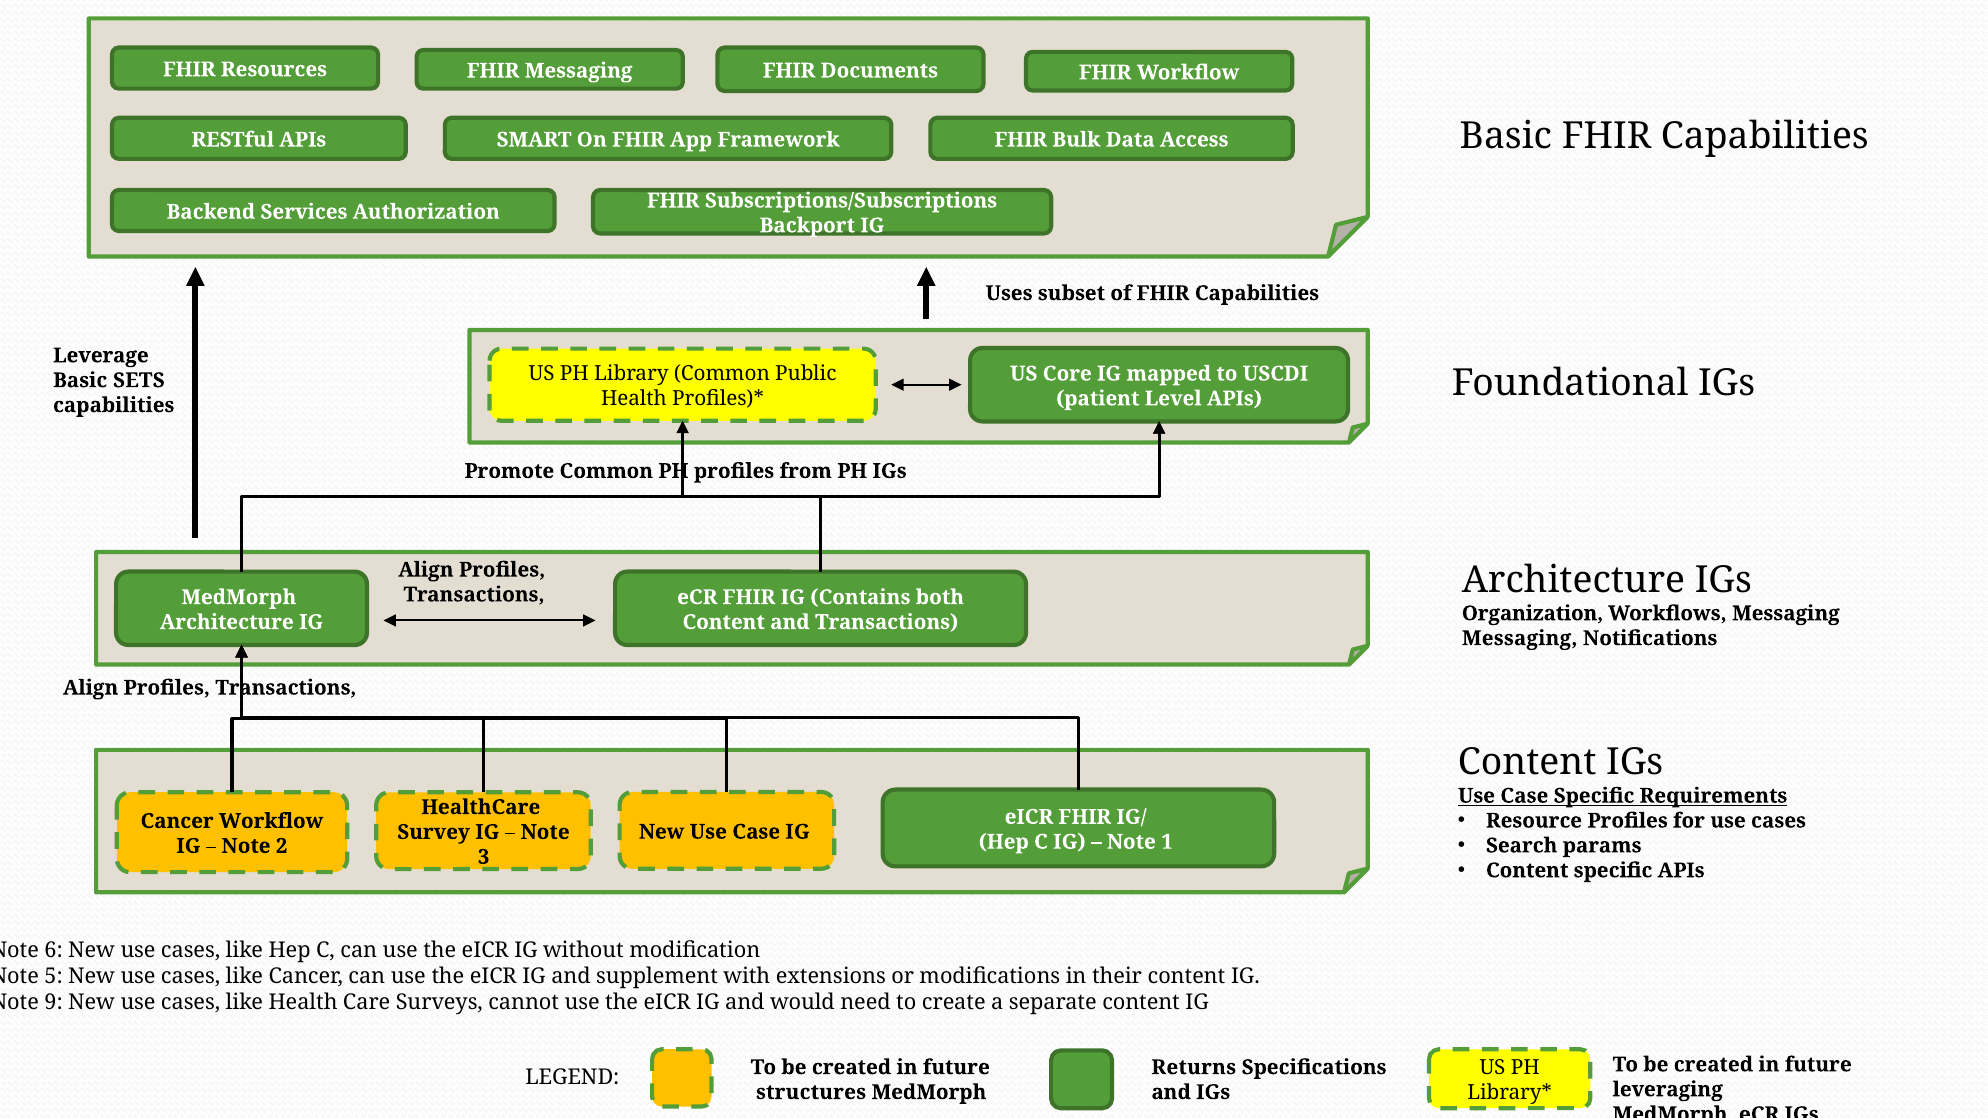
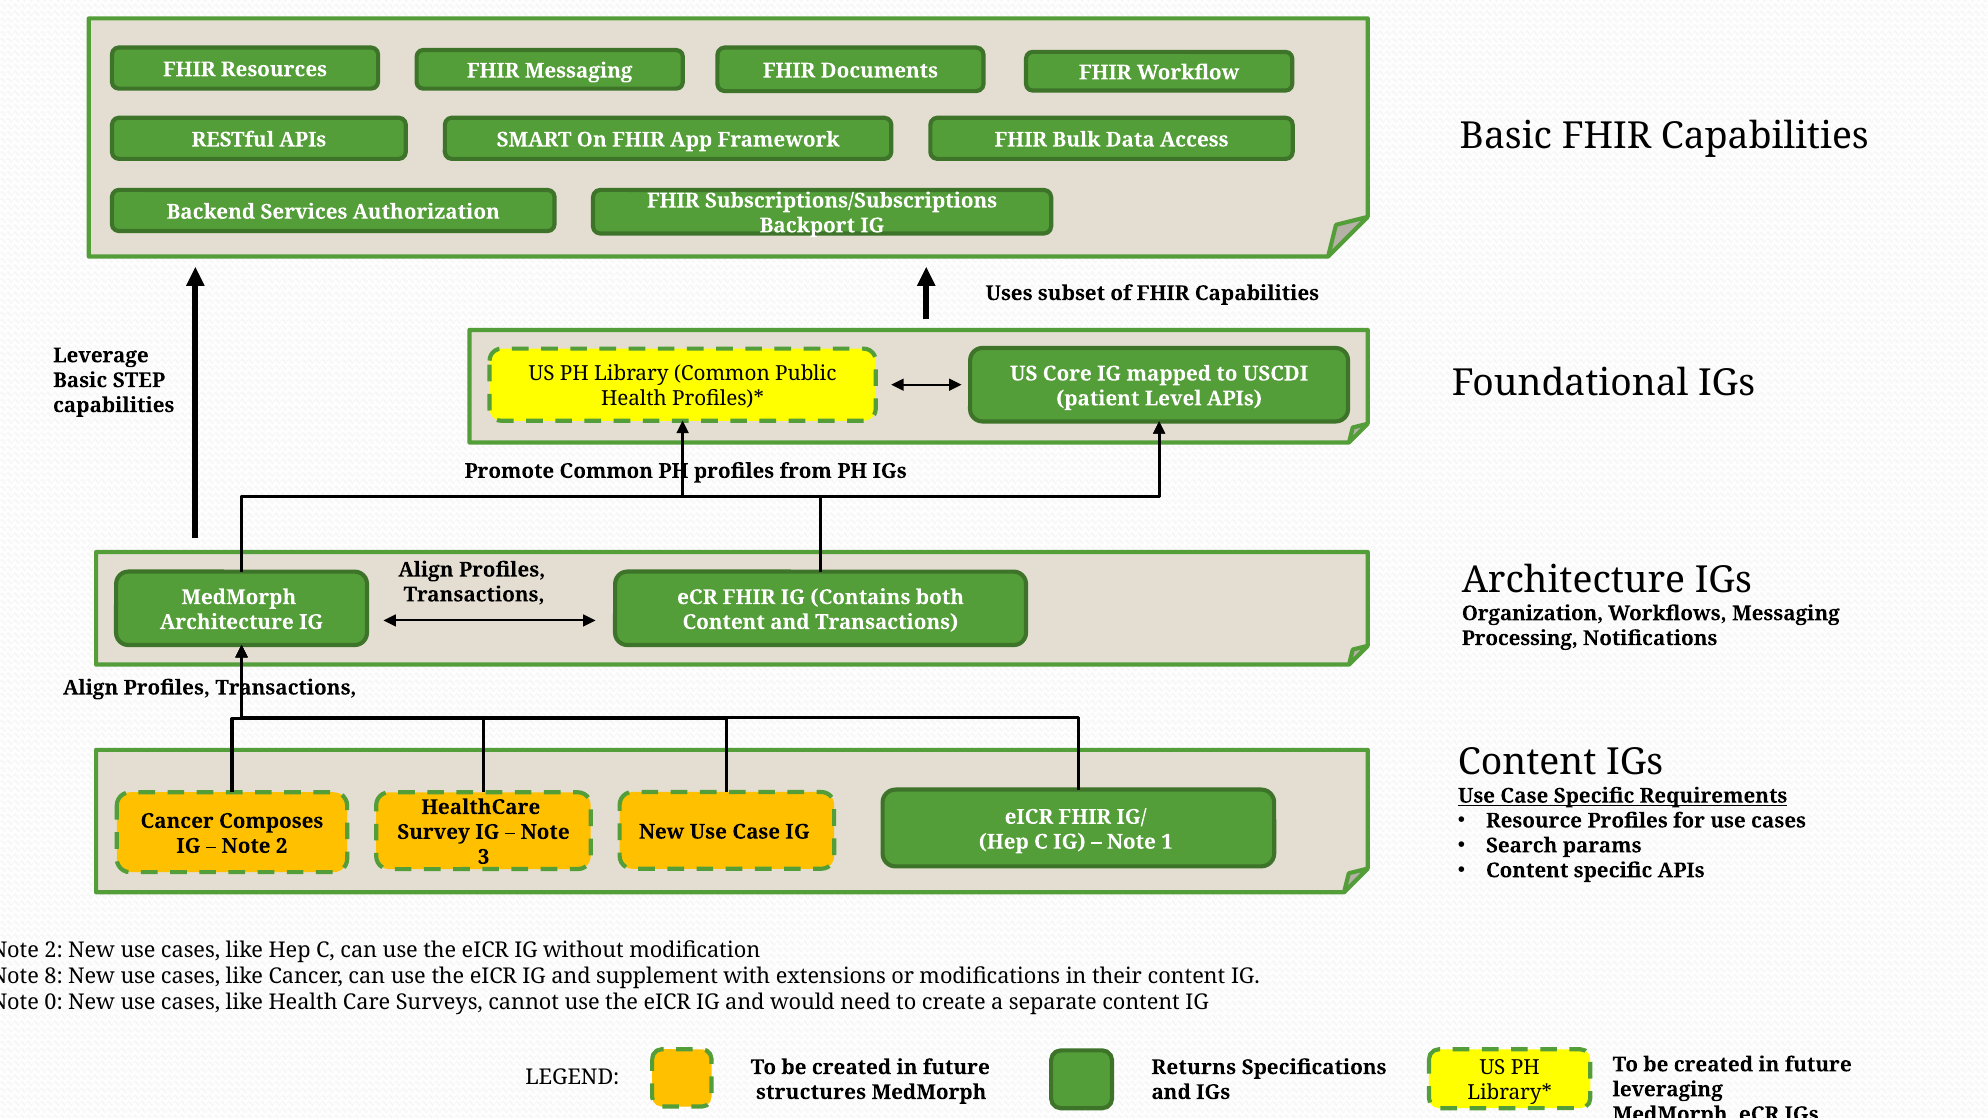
SETS: SETS -> STEP (139, 380)
Messaging: Messaging -> Processing (1520, 638)
Cancer Workflow: Workflow -> Composes (271, 821)
6: 6 -> 2 (54, 950)
5: 5 -> 8 (54, 976)
9: 9 -> 0 (54, 1002)
